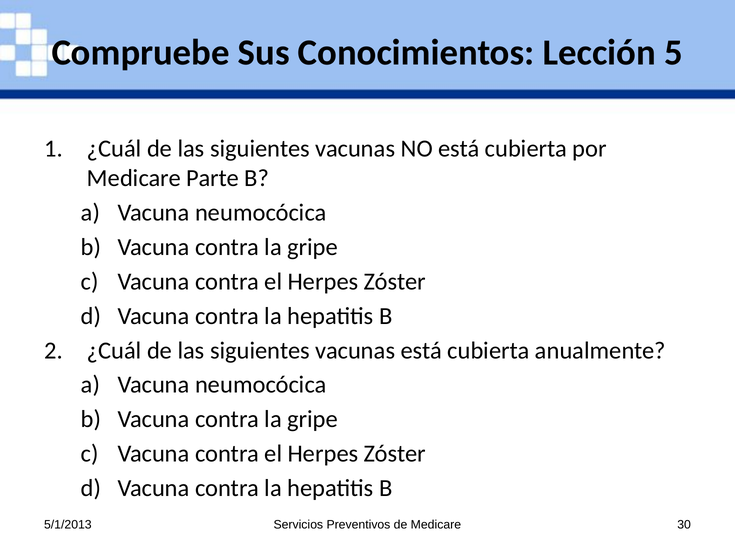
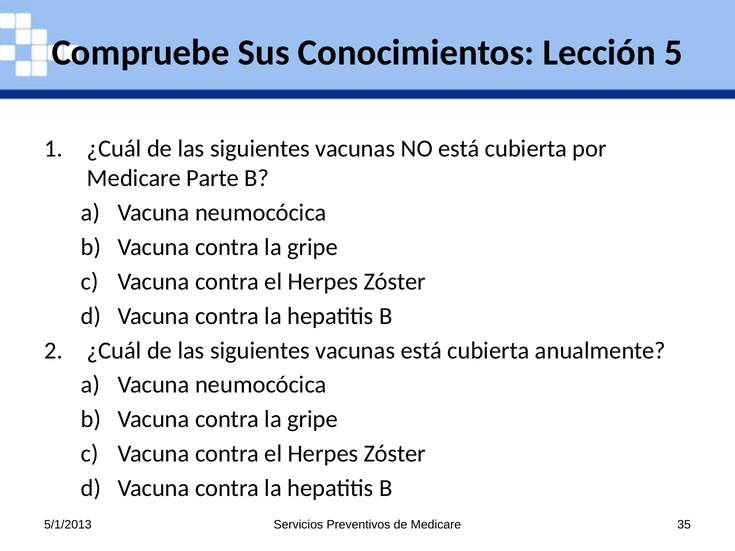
30: 30 -> 35 (684, 525)
